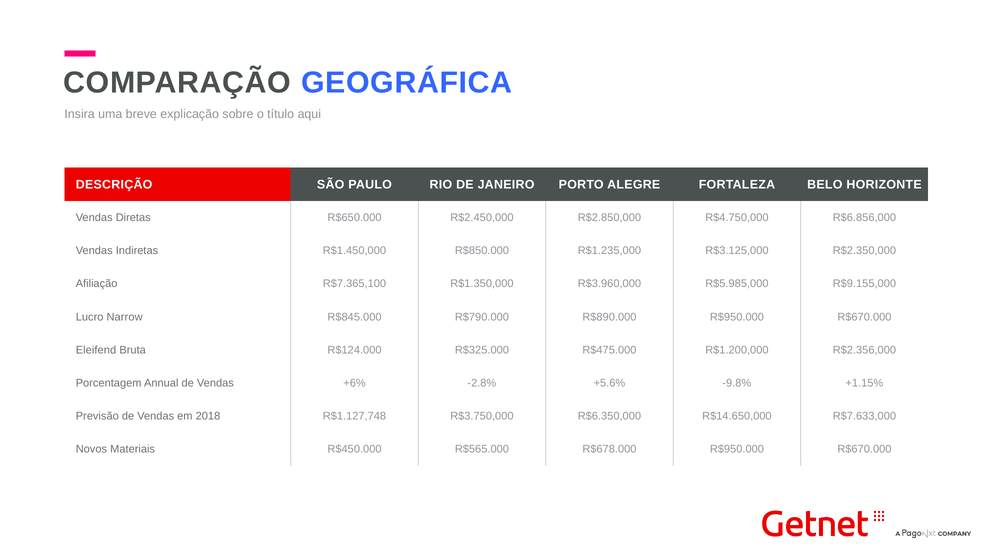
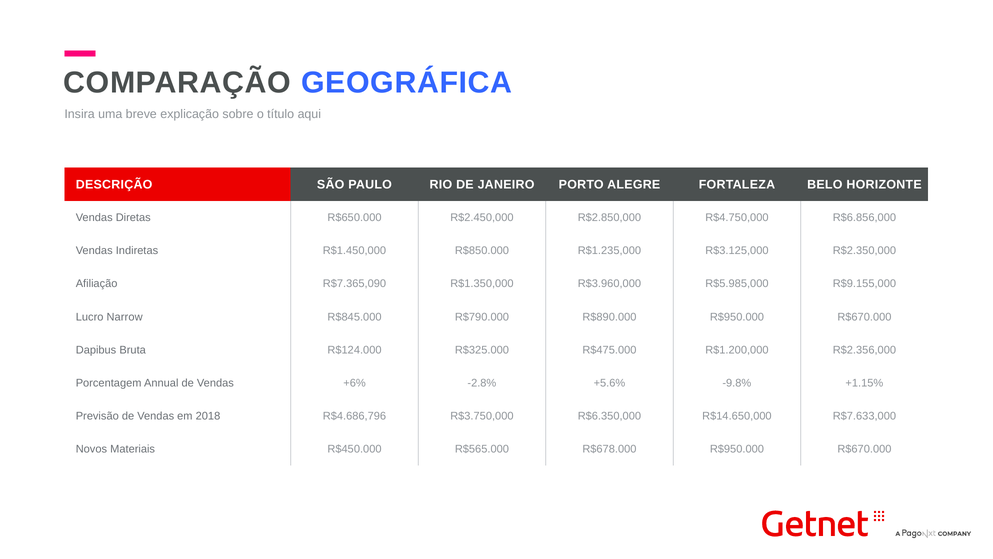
R$7.365,100: R$7.365,100 -> R$7.365,090 (354, 284)
Eleifend: Eleifend -> Dapibus (96, 350)
R$1.127,748: R$1.127,748 -> R$4.686,796 (354, 416)
